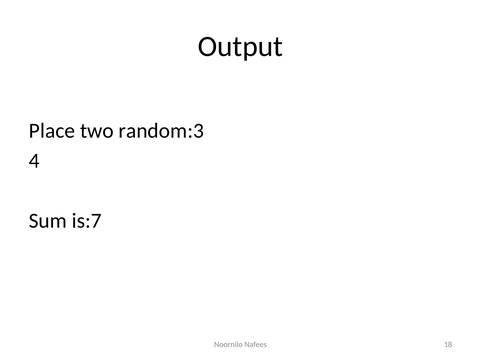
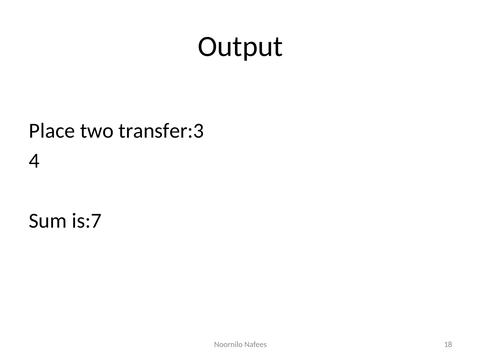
random:3: random:3 -> transfer:3 (161, 131)
